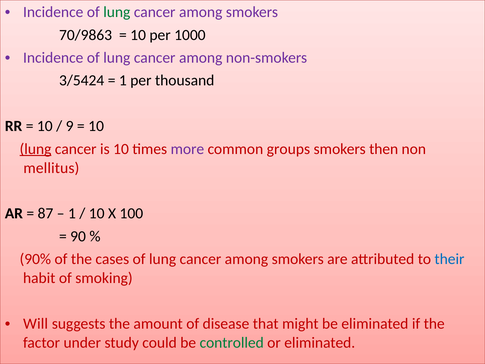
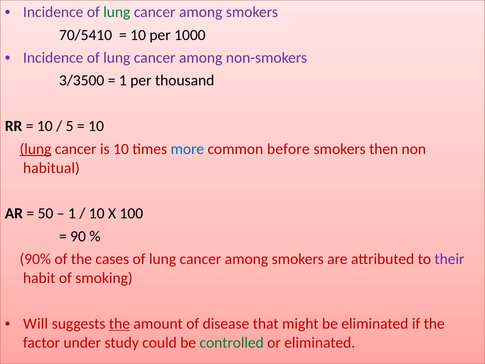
70/9863: 70/9863 -> 70/5410 (86, 35)
3/5424: 3/5424 -> 3/3500 (82, 80)
9: 9 -> 5 (70, 126)
more colour: purple -> blue (187, 149)
groups: groups -> before (288, 149)
mellitus: mellitus -> habitual (51, 168)
87: 87 -> 50 (45, 213)
their colour: blue -> purple (449, 259)
the underline: none -> present (119, 323)
